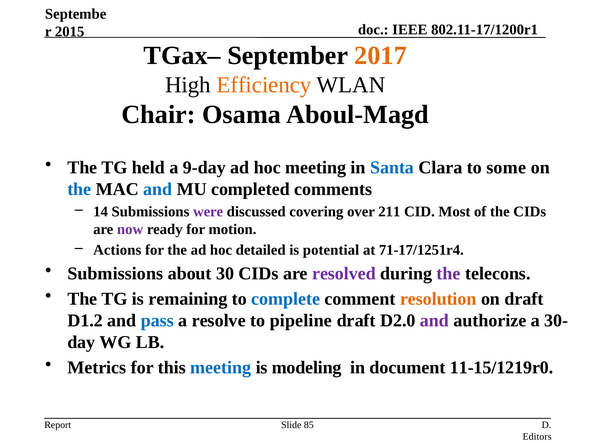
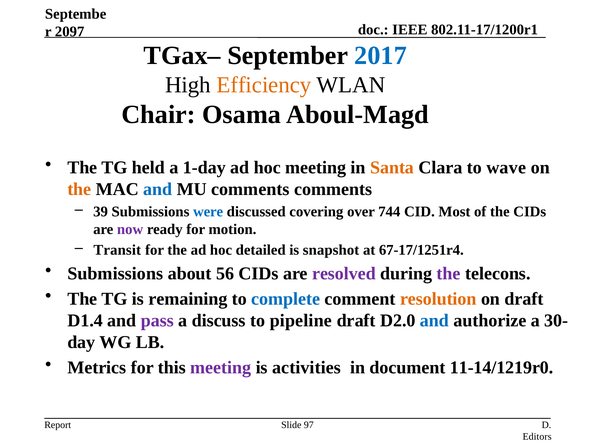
2015: 2015 -> 2097 (70, 32)
2017 colour: orange -> blue (381, 55)
9-day: 9-day -> 1-day (204, 167)
Santa colour: blue -> orange (392, 167)
some: some -> wave (506, 167)
the colour: blue -> orange (79, 189)
MU completed: completed -> comments (250, 189)
14: 14 -> 39 (101, 211)
were colour: purple -> blue (208, 211)
211: 211 -> 744 (389, 211)
Actions: Actions -> Transit (117, 250)
potential: potential -> snapshot (331, 250)
71-17/1251r4: 71-17/1251r4 -> 67-17/1251r4 (421, 250)
30: 30 -> 56 (225, 273)
D1.2: D1.2 -> D1.4 (85, 320)
pass colour: blue -> purple (157, 320)
resolve: resolve -> discuss (219, 320)
and colour: purple -> blue (434, 320)
meeting colour: blue -> purple (221, 367)
modeling: modeling -> activities (307, 367)
11-15/1219r0: 11-15/1219r0 -> 11-14/1219r0 (502, 367)
85: 85 -> 97 (309, 424)
